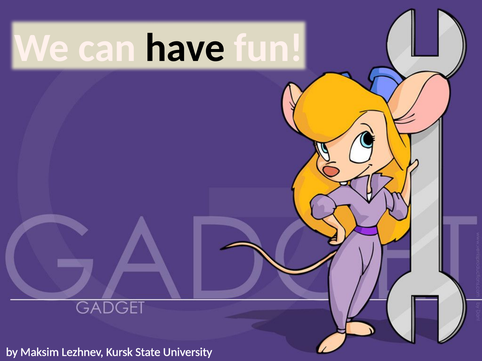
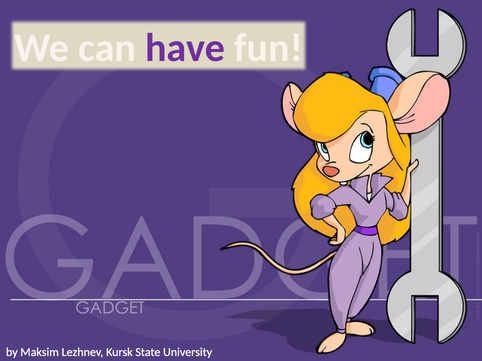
have colour: black -> purple (185, 48)
